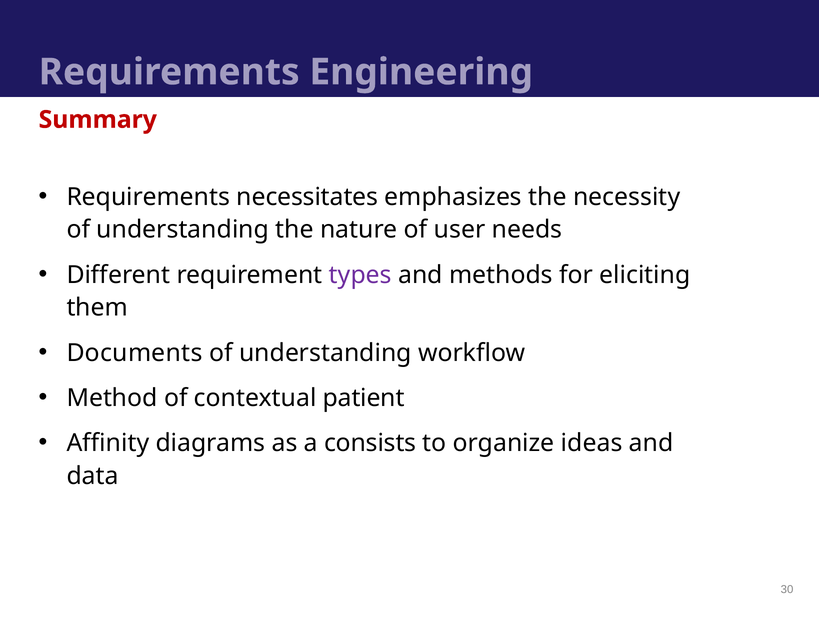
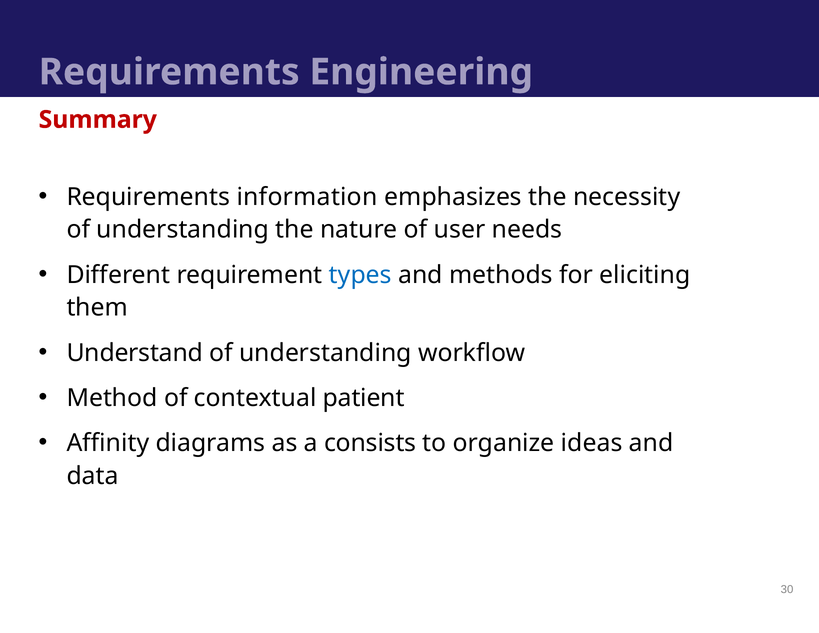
necessitates: necessitates -> information (307, 197)
types colour: purple -> blue (360, 275)
Documents: Documents -> Understand (135, 353)
